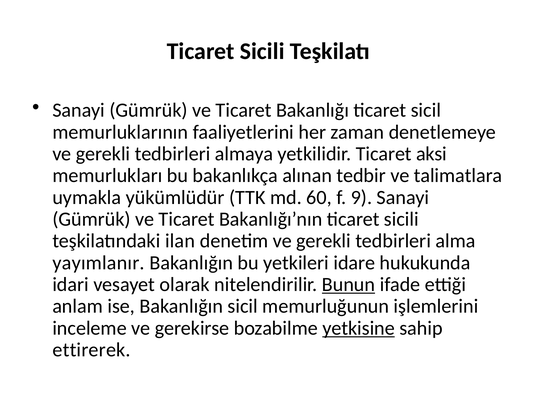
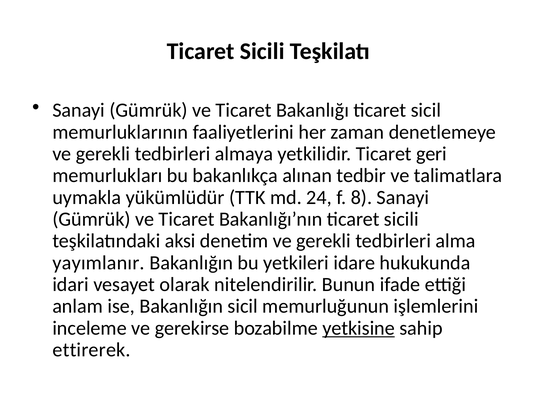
aksi: aksi -> geri (431, 154)
60: 60 -> 24 (319, 197)
9: 9 -> 8 (361, 197)
ilan: ilan -> aksi (180, 241)
Bunun underline: present -> none (349, 284)
